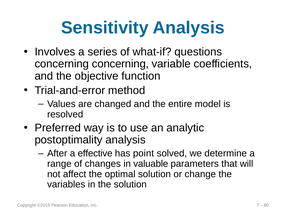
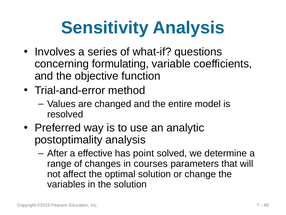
concerning concerning: concerning -> formulating (120, 64)
valuable: valuable -> courses (151, 163)
